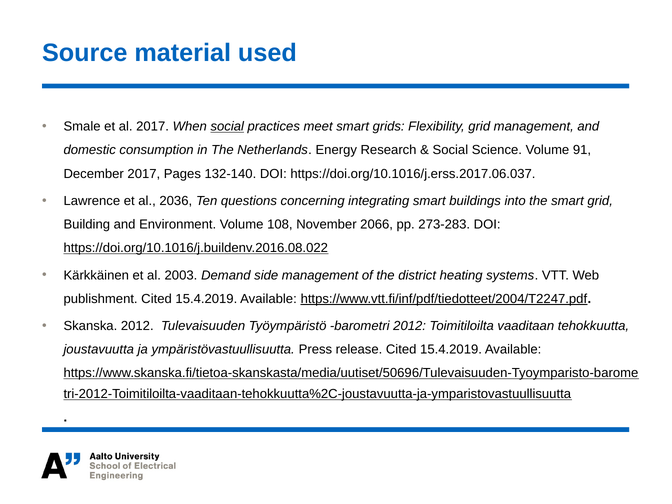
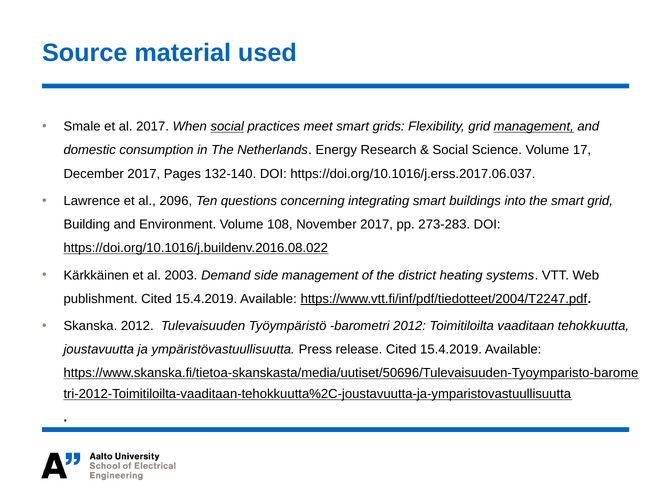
management underline: none -> present (534, 127)
91: 91 -> 17 (582, 150)
2036: 2036 -> 2096 (176, 201)
November 2066: 2066 -> 2017 (377, 224)
